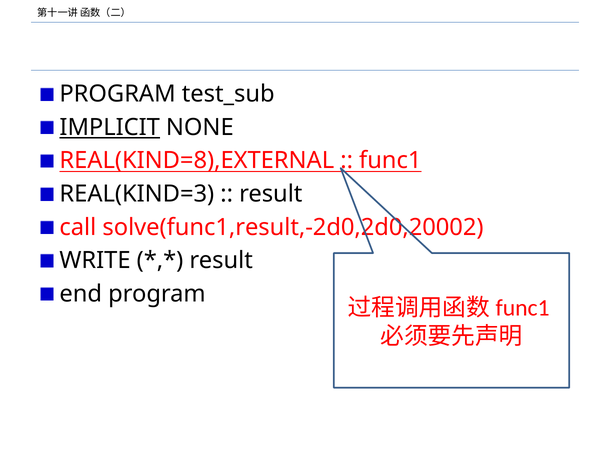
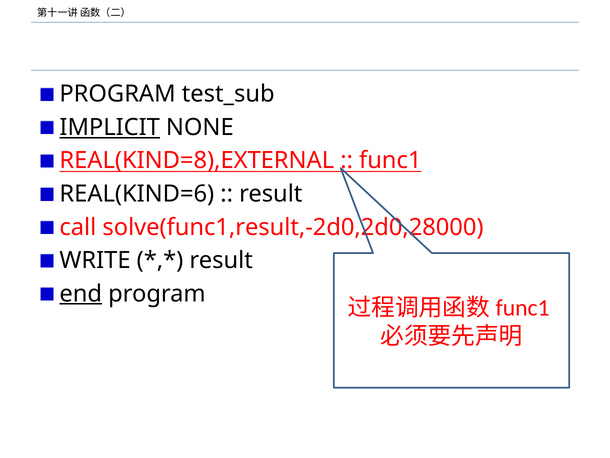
REAL(KIND=3: REAL(KIND=3 -> REAL(KIND=6 (137, 194)
solve(func1,result,-2d0,2d0,20002: solve(func1,result,-2d0,2d0,20002 -> solve(func1,result,-2d0,2d0,28000 (293, 227)
end underline: none -> present (81, 293)
